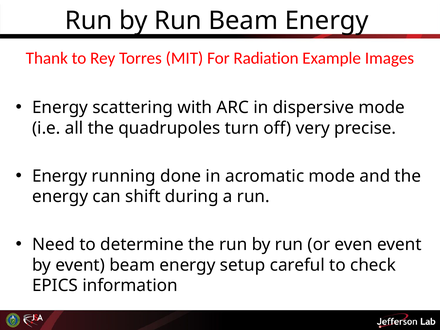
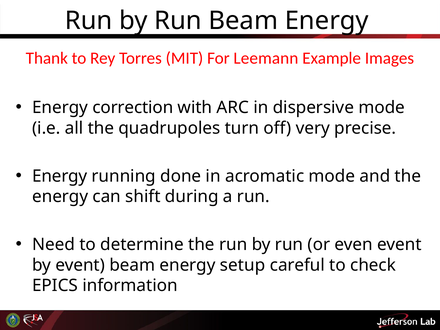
Radiation: Radiation -> Leemann (266, 58)
scattering: scattering -> correction (133, 108)
